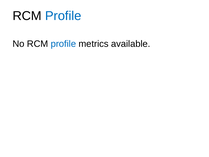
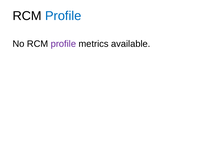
profile colour: blue -> purple (63, 44)
